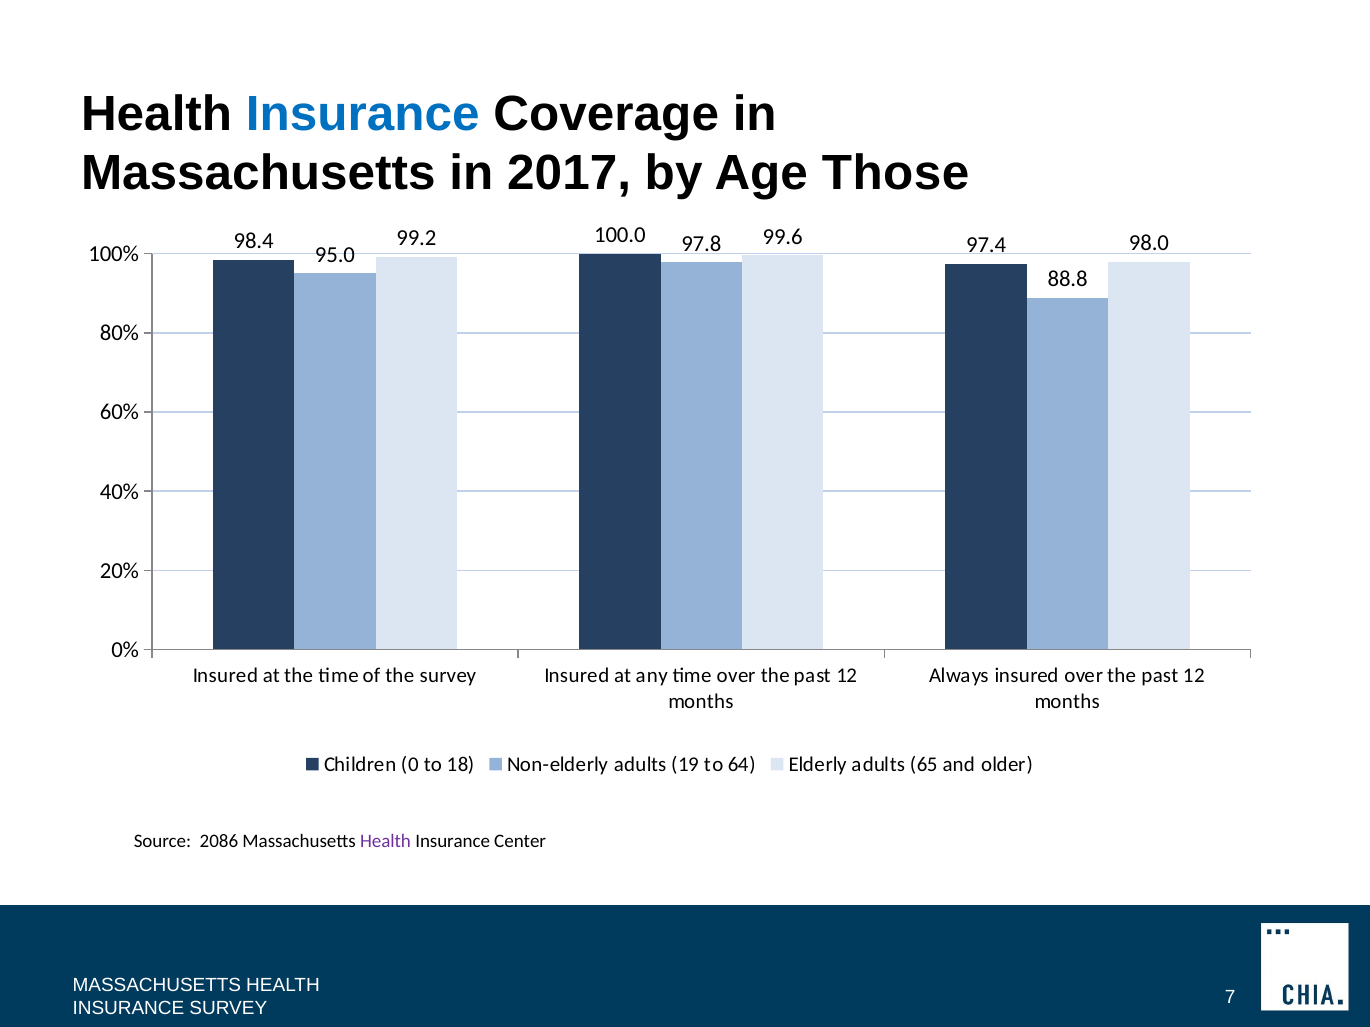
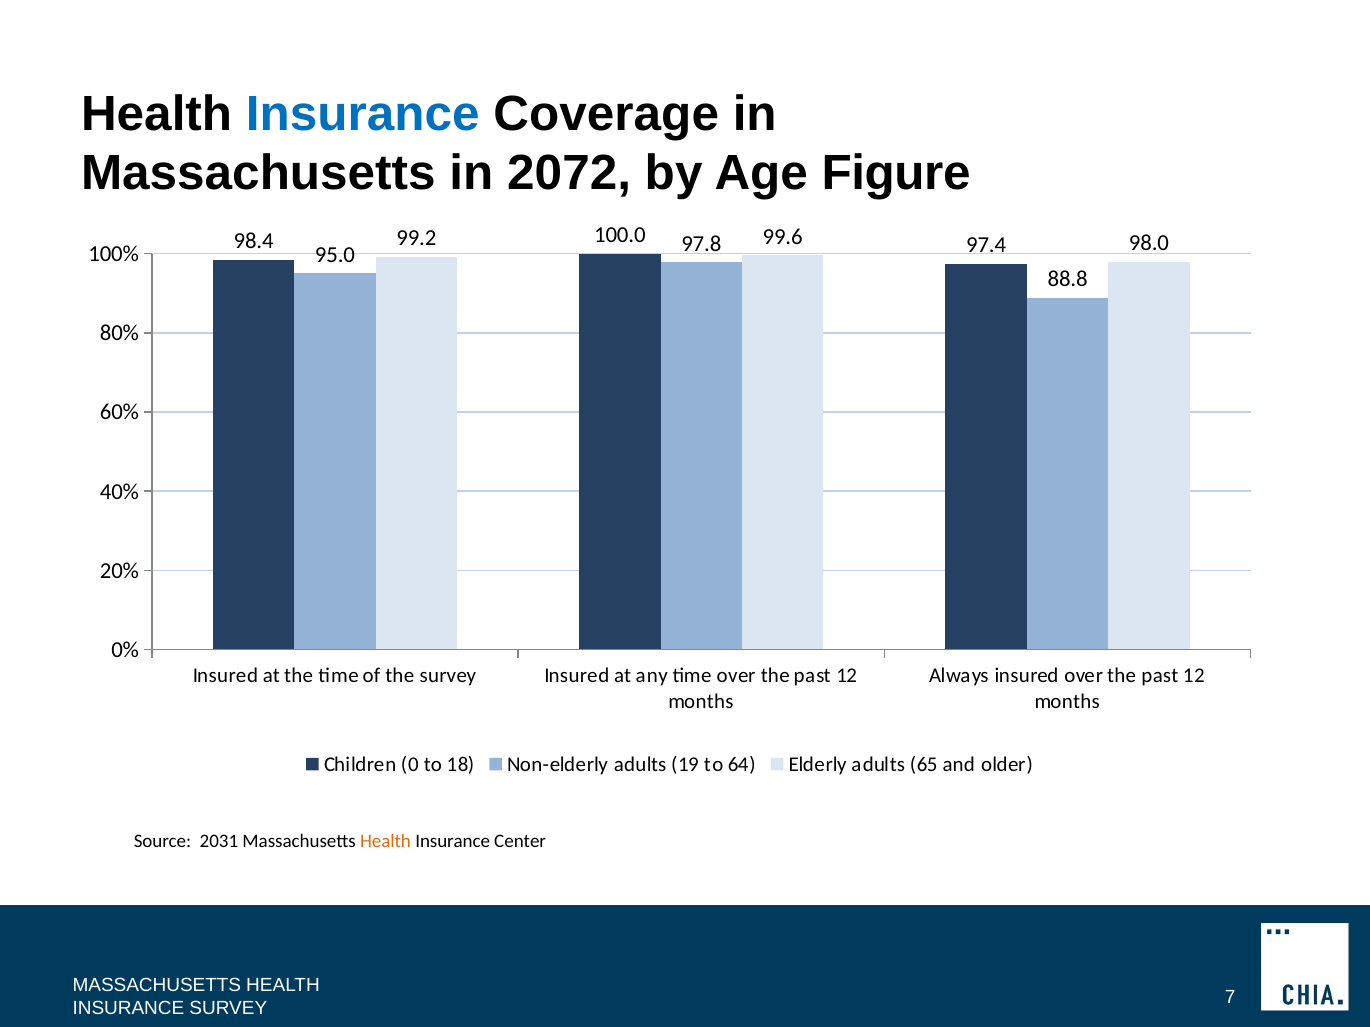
2017: 2017 -> 2072 (569, 173)
Those: Those -> Figure (896, 173)
2086: 2086 -> 2031 (219, 841)
Health colour: purple -> orange (386, 841)
